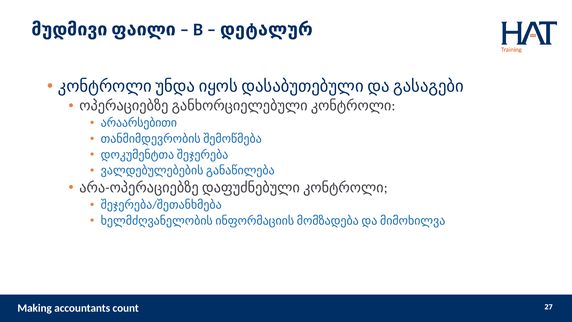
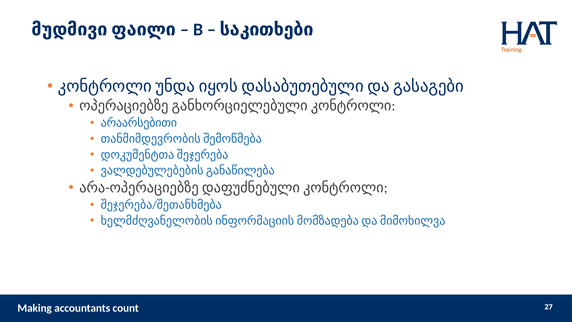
დეტალურ: დეტალურ -> საკითხები (267, 30)
